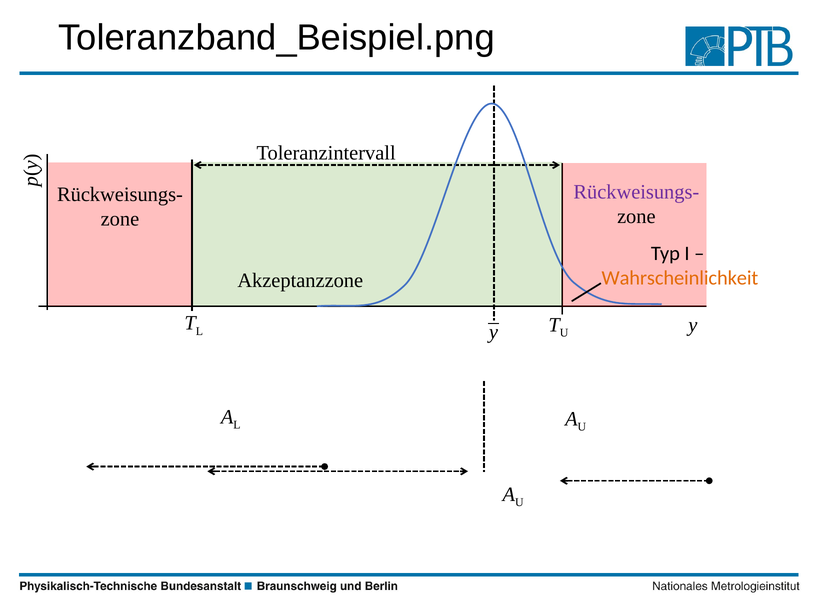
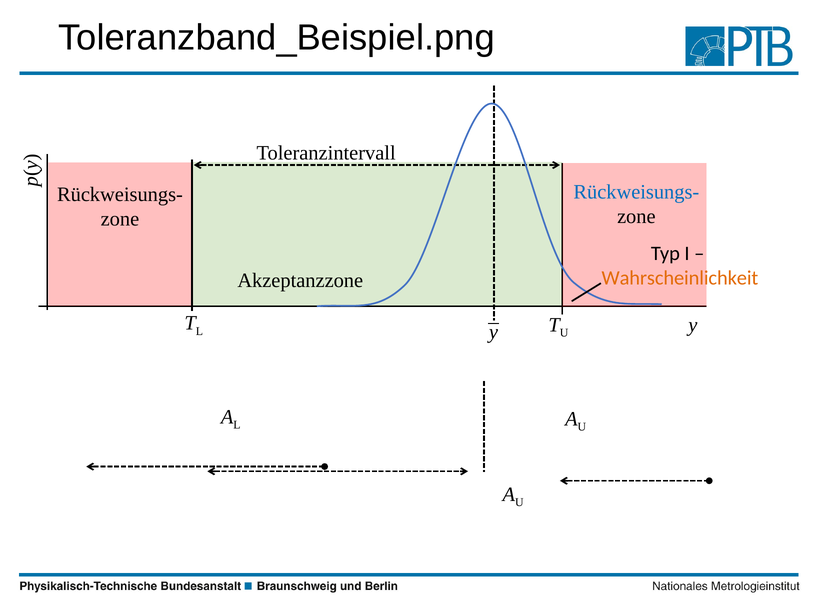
Rückweisungs- colour: purple -> blue (636, 192)
